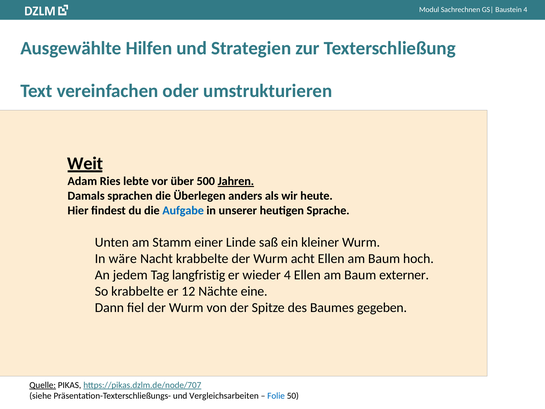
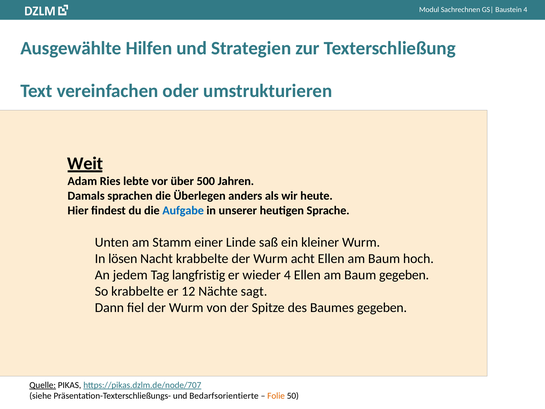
Jahren underline: present -> none (236, 181)
wäre: wäre -> lösen (123, 258)
Baum externer: externer -> gegeben (404, 275)
eine: eine -> sagt (254, 291)
Vergleichsarbeiten: Vergleichsarbeiten -> Bedarfsorientierte (224, 396)
Folie colour: blue -> orange (276, 396)
